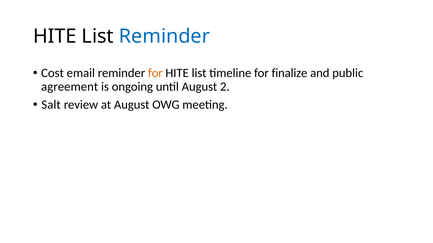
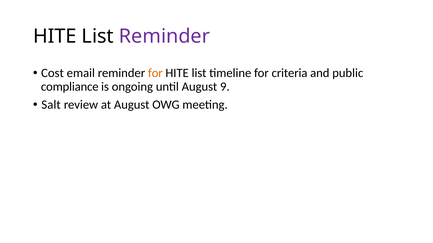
Reminder colour: blue -> purple (164, 36)
finalize: finalize -> criteria (290, 73)
agreement: agreement -> compliance (70, 87)
2: 2 -> 9 (225, 87)
